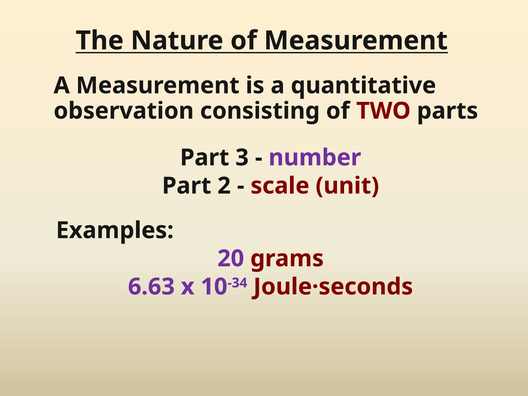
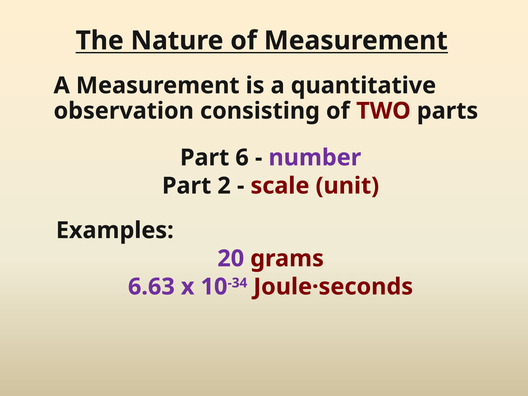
3: 3 -> 6 (242, 158)
